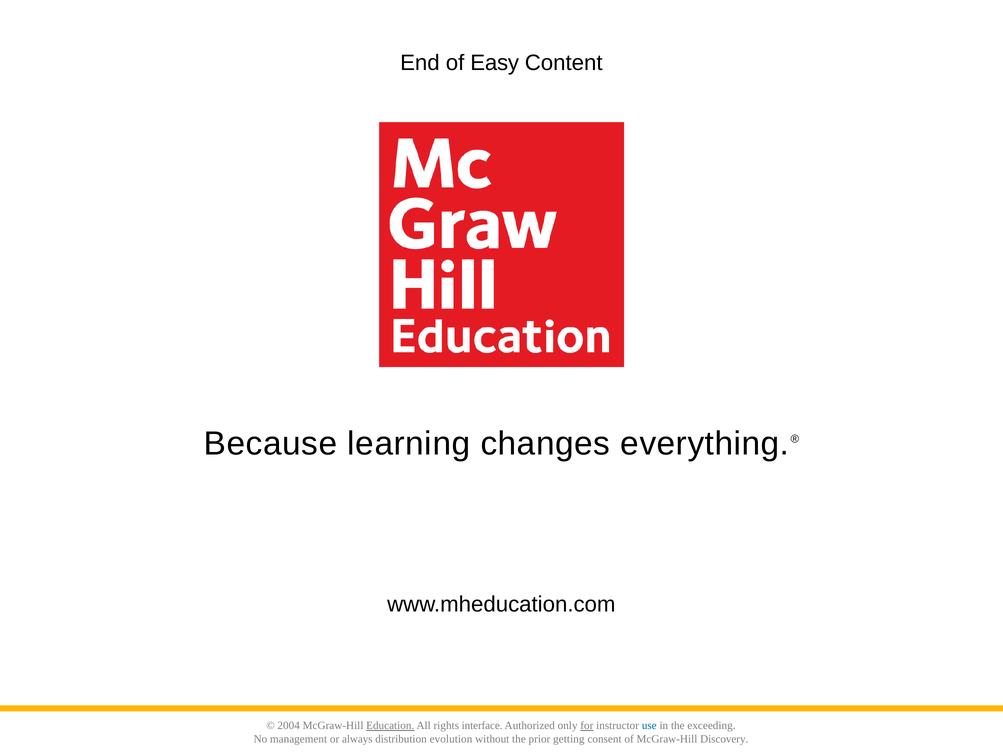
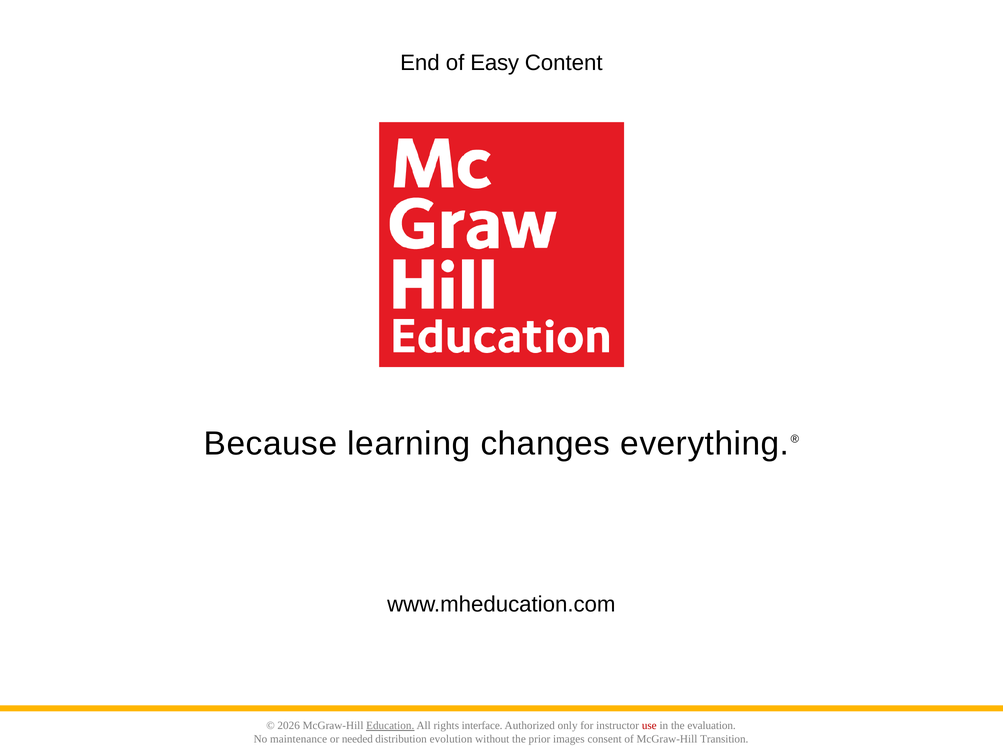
2004: 2004 -> 2026 (289, 726)
for underline: present -> none (587, 726)
use colour: blue -> red (649, 726)
exceeding: exceeding -> evaluation (712, 726)
management: management -> maintenance (299, 739)
always: always -> needed (357, 739)
getting: getting -> images (569, 739)
Discovery: Discovery -> Transition (724, 739)
